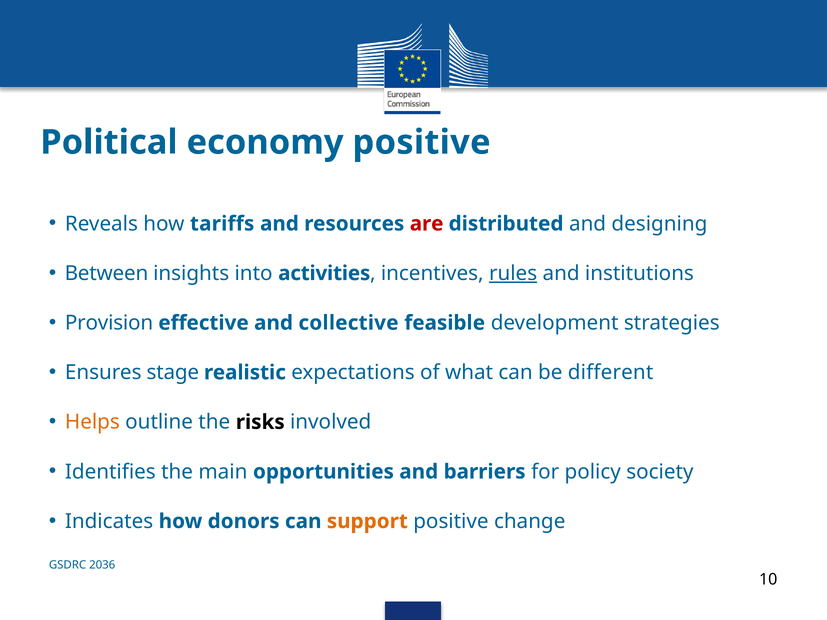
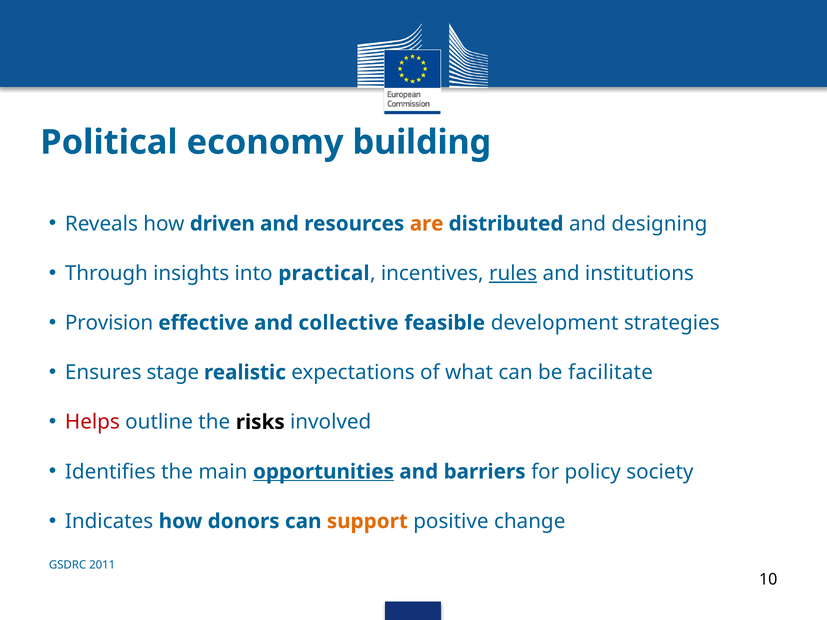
economy positive: positive -> building (422, 142)
tariffs: tariffs -> driven (222, 224)
are colour: red -> orange (427, 224)
Between: Between -> Through (106, 273)
activities: activities -> practical (324, 273)
different: different -> facilitate (611, 373)
Helps colour: orange -> red (92, 422)
opportunities underline: none -> present (323, 472)
2036: 2036 -> 2011 (102, 565)
